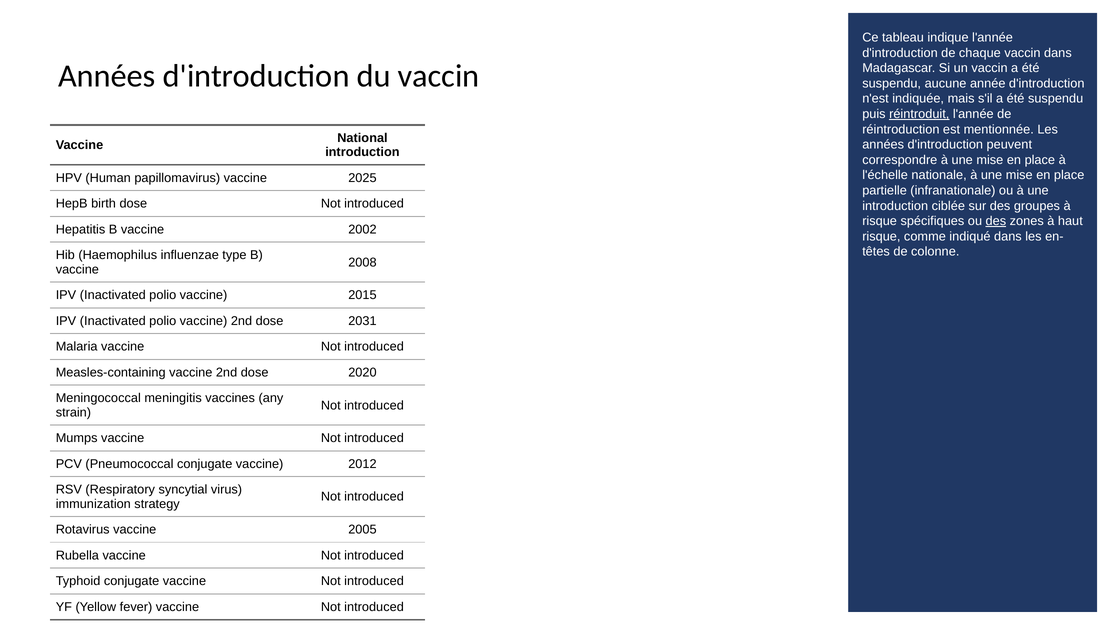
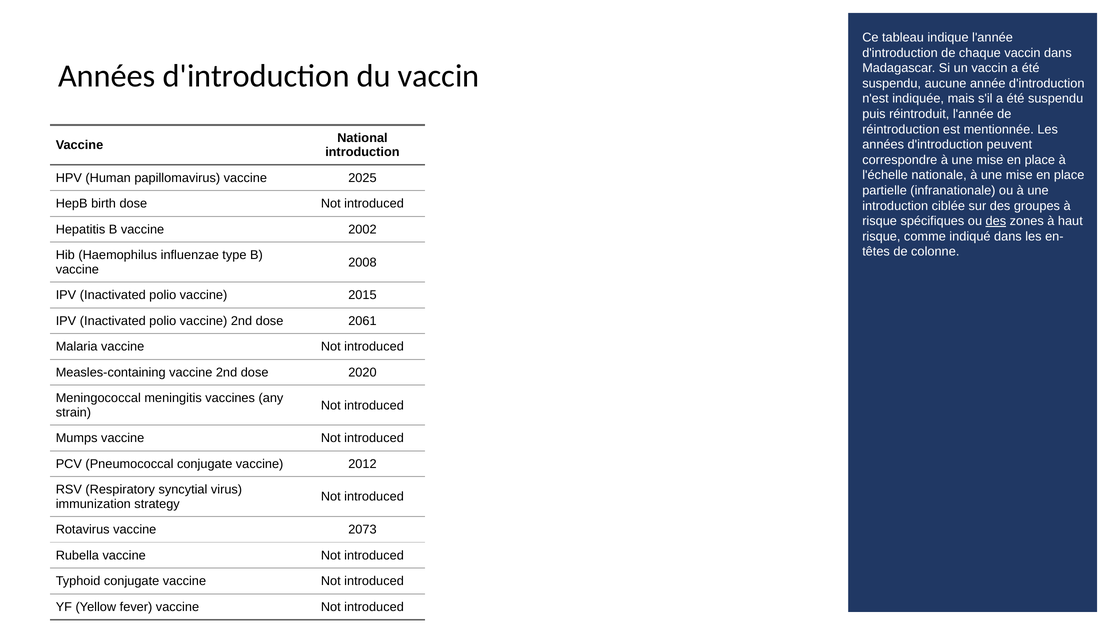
réintroduit underline: present -> none (919, 114)
2031: 2031 -> 2061 (362, 321)
2005: 2005 -> 2073 (362, 530)
